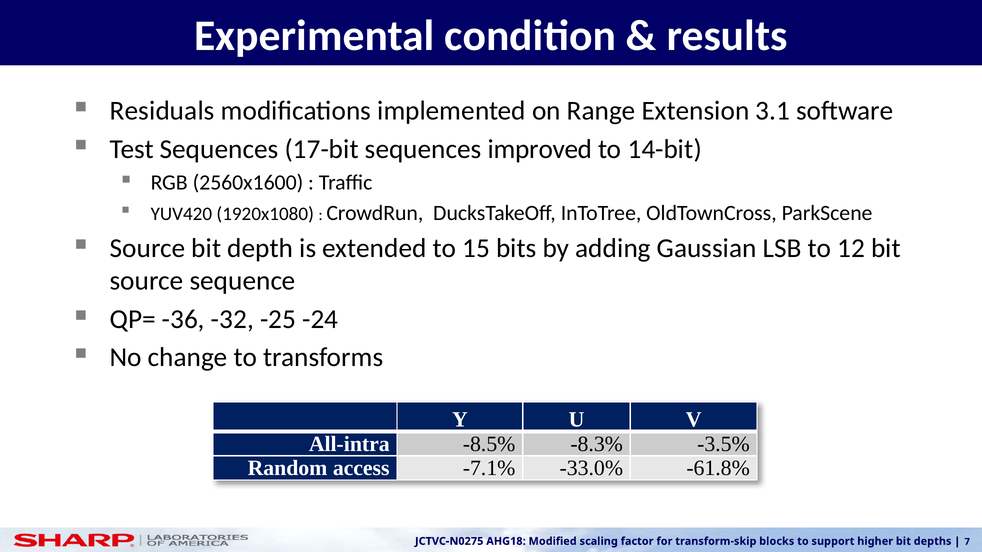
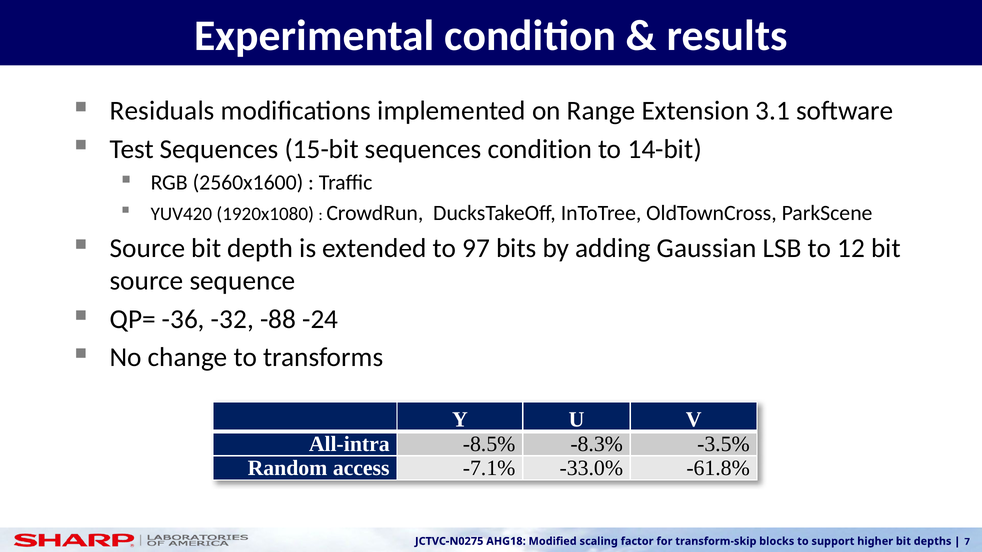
17-bit: 17-bit -> 15-bit (322, 149)
sequences improved: improved -> condition (540, 149)
15: 15 -> 97 (476, 248)
-25: -25 -> -88 (278, 319)
